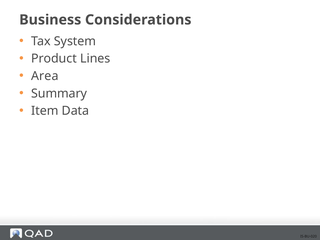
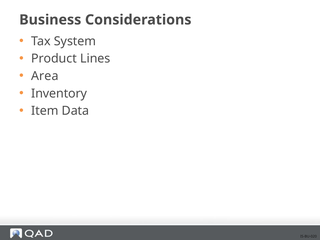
Summary: Summary -> Inventory (59, 93)
